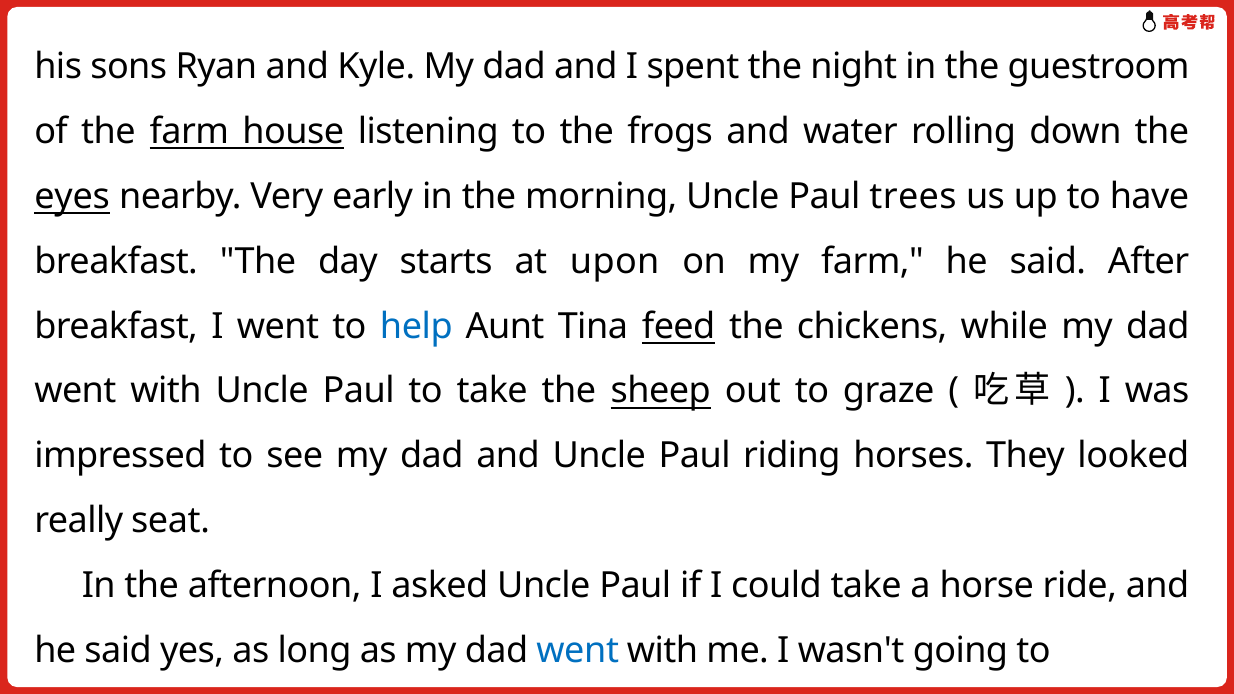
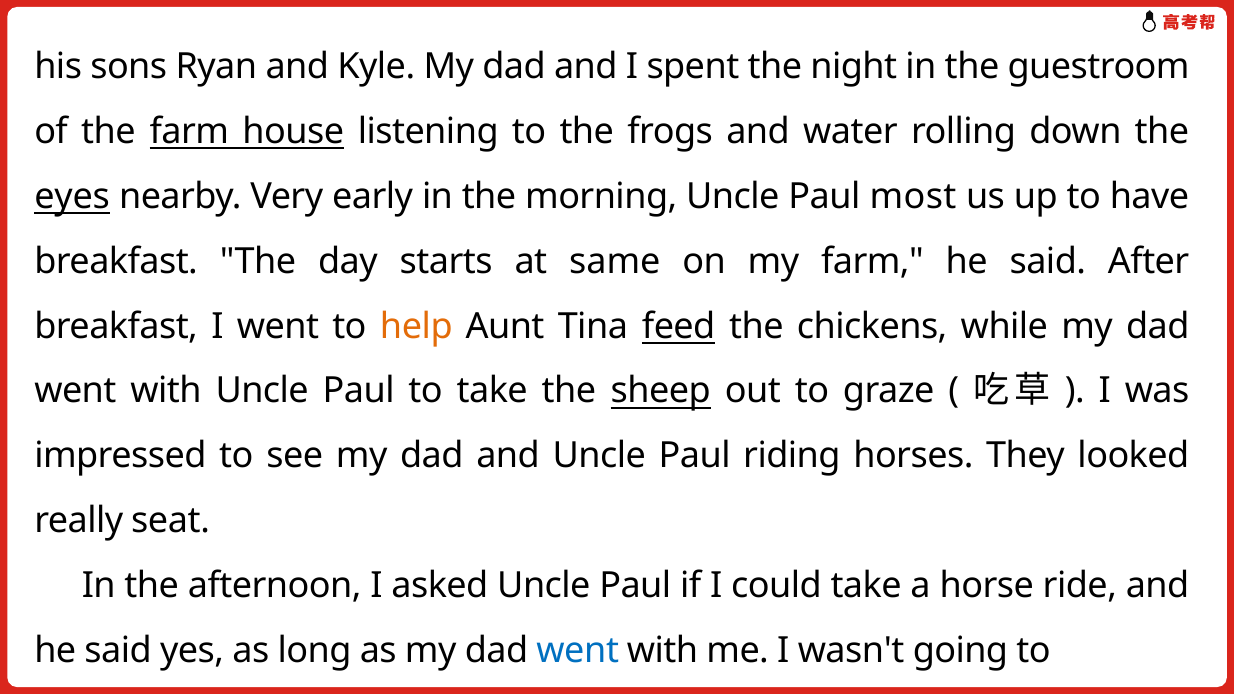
trees: trees -> most (913, 197)
upon: upon -> same (615, 262)
help colour: blue -> orange (416, 326)
